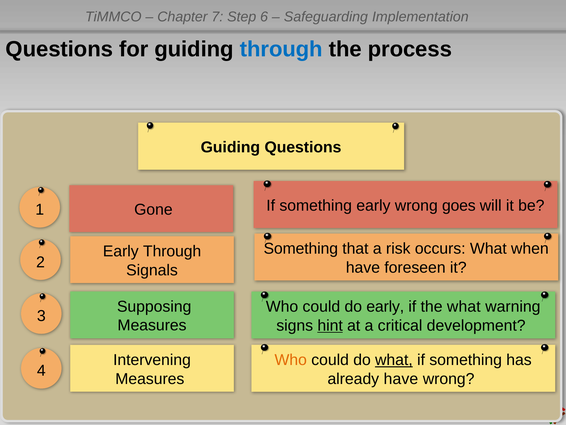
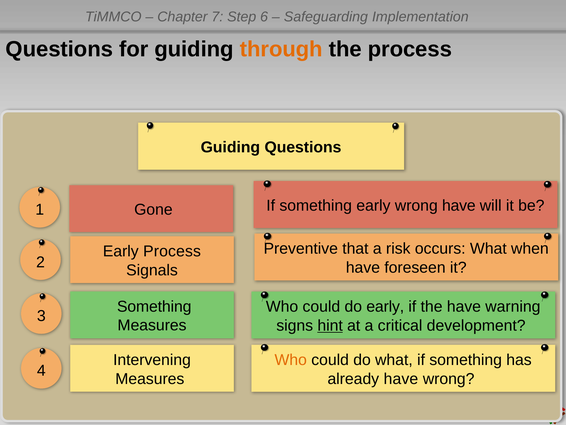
through colour: blue -> orange (281, 49)
wrong goes: goes -> have (459, 205)
Something: Something -> Preventive (301, 248)
Early Through: Through -> Process (172, 251)
Supposing: Supposing -> Something (154, 306)
the what: what -> have (464, 306)
what underline: present -> none (394, 360)
